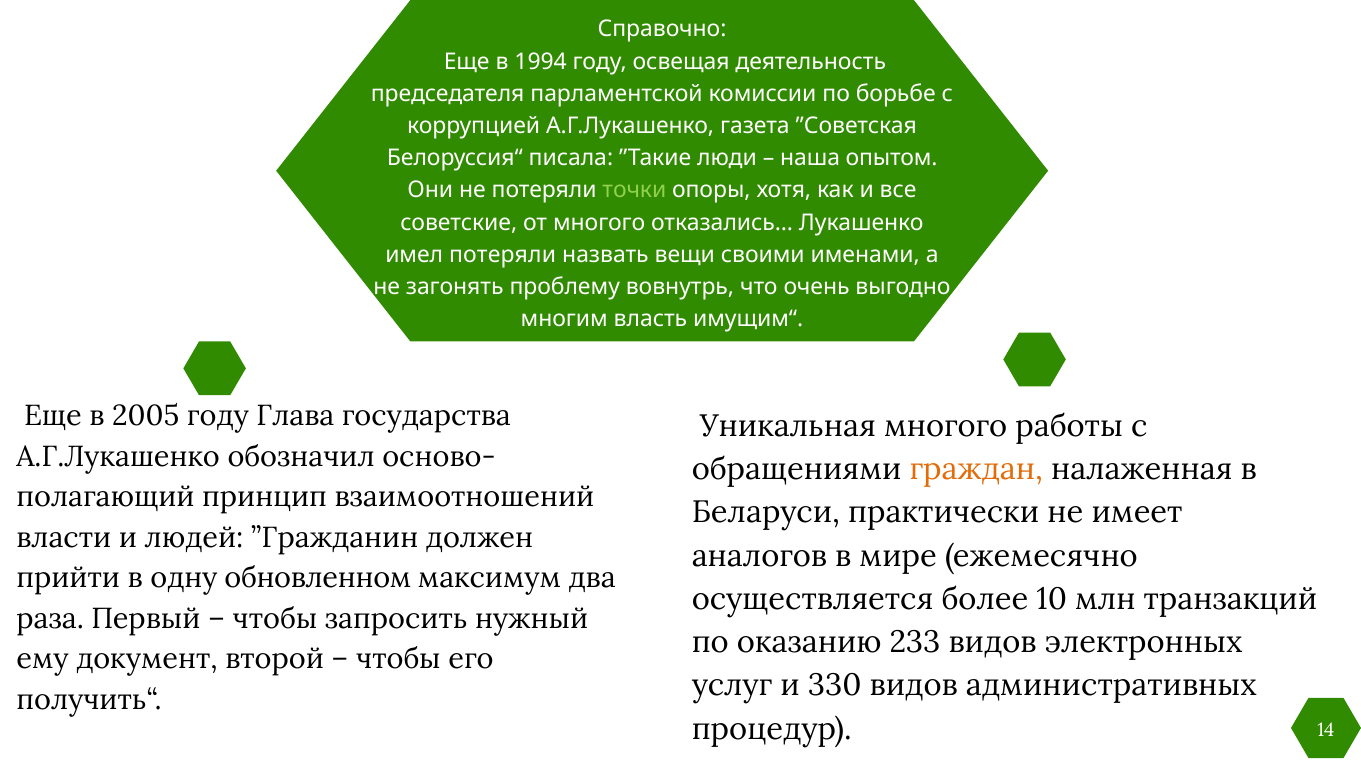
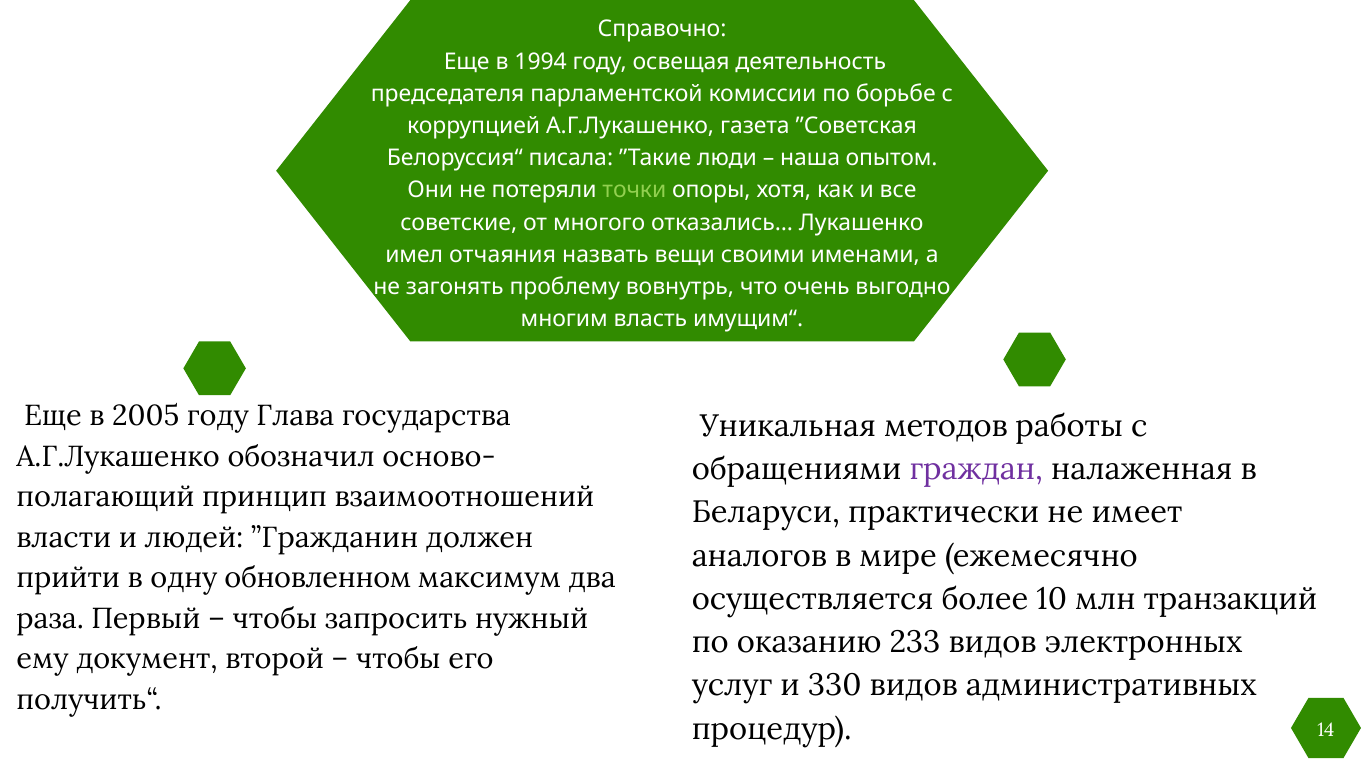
имел потеряли: потеряли -> отчаяния (503, 254)
Уникальная многого: многого -> методов (946, 426)
граждан colour: orange -> purple (976, 469)
